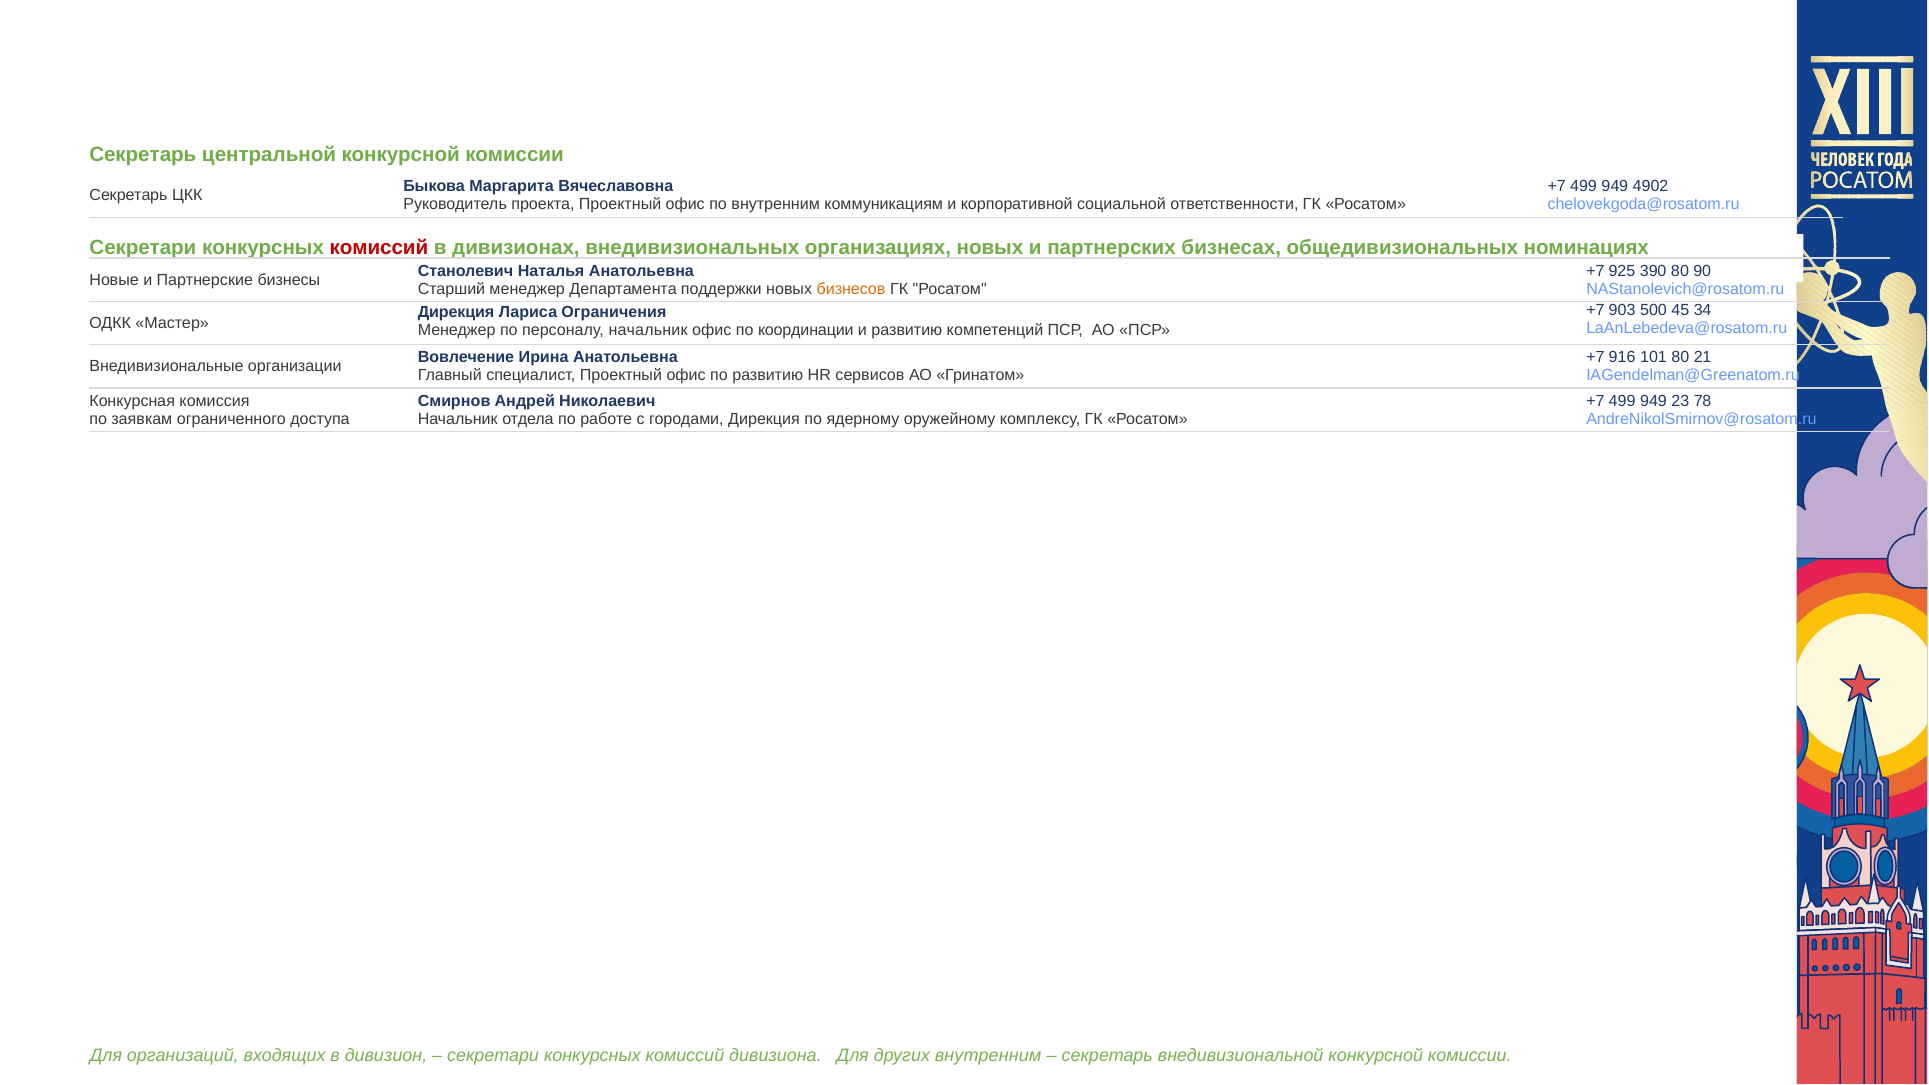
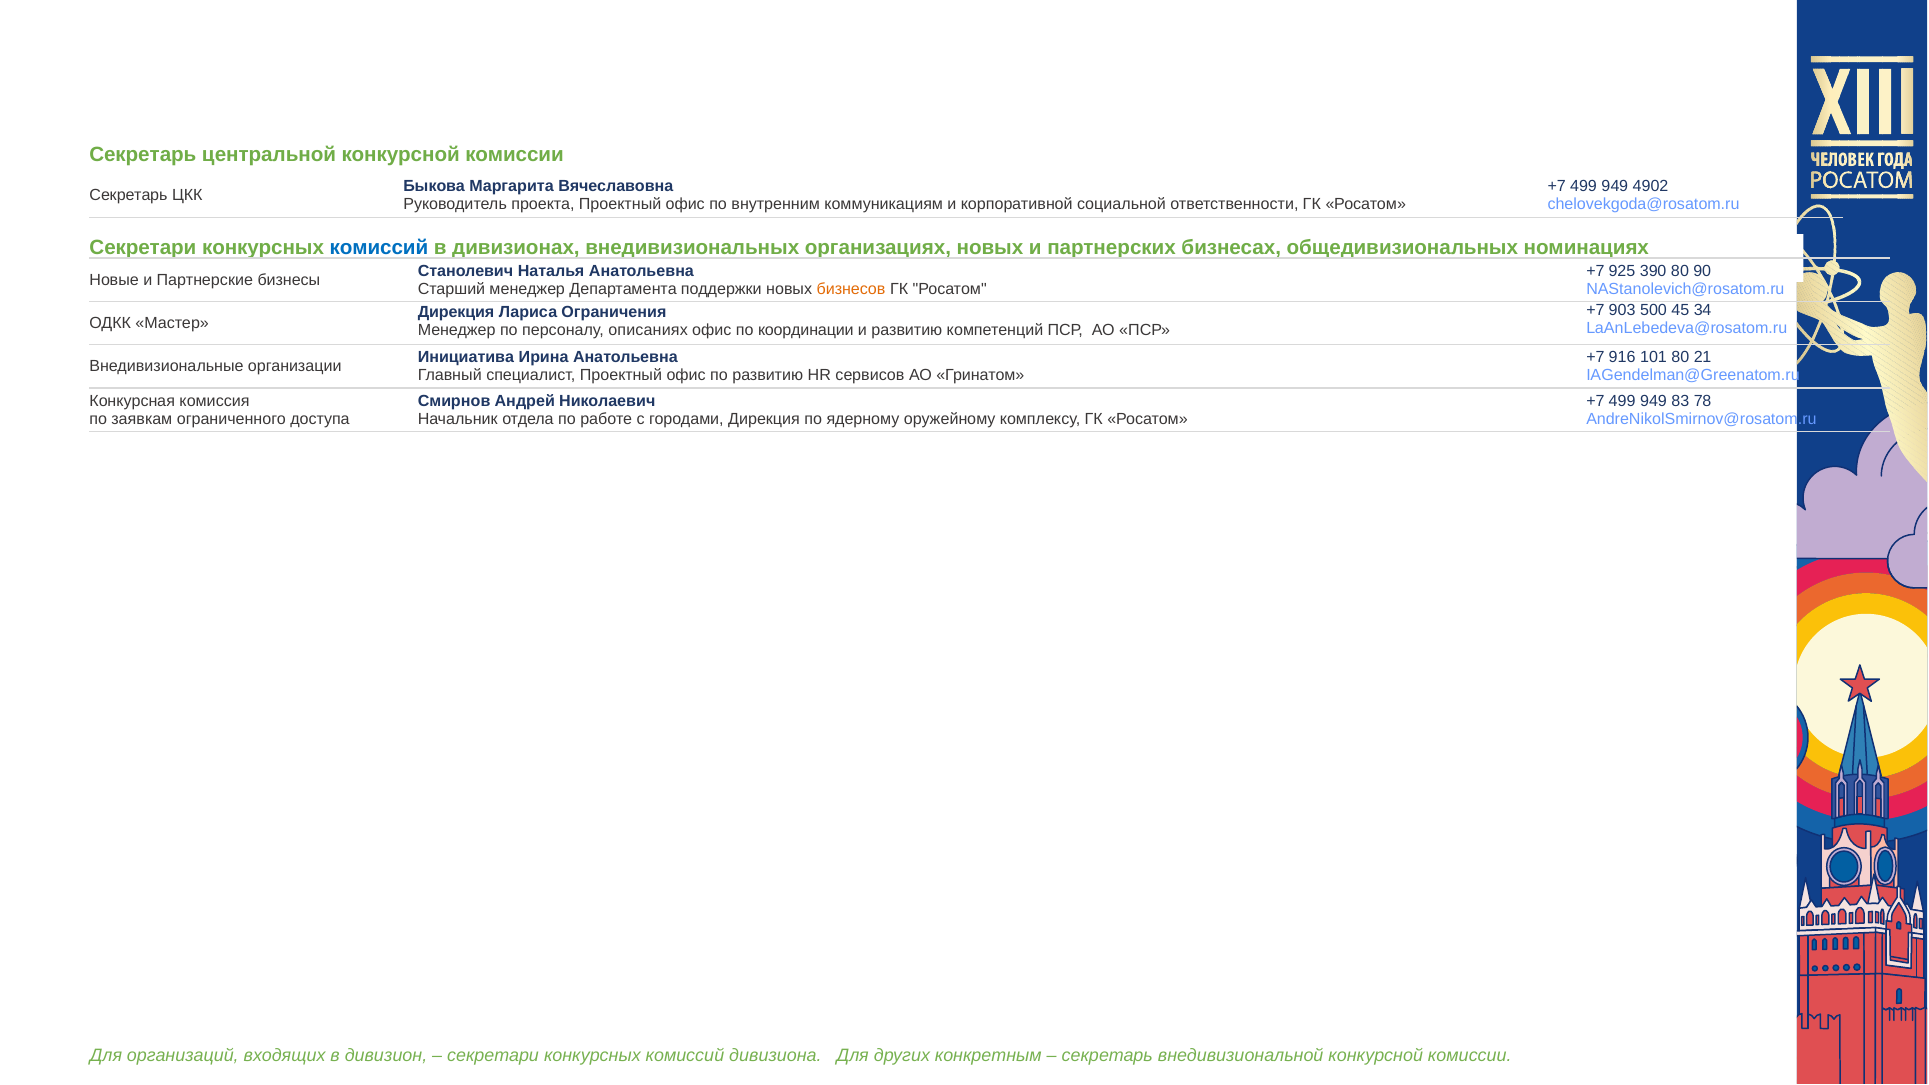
комиссий colour: red -> blue (379, 248)
персоналу начальник: начальник -> описаниях (648, 330)
Вовлечение: Вовлечение -> Инициатива (466, 357)
23: 23 -> 83 (1680, 401)
других внутренним: внутренним -> конкретным (988, 1056)
